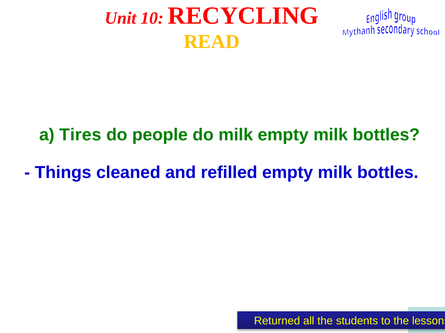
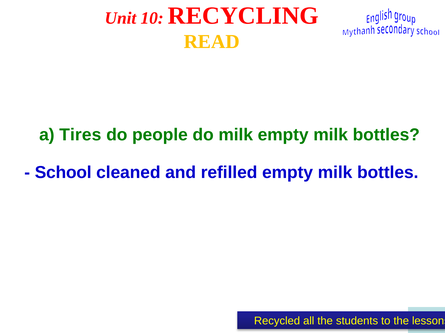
Things: Things -> School (63, 173)
Returned: Returned -> Recycled (277, 322)
